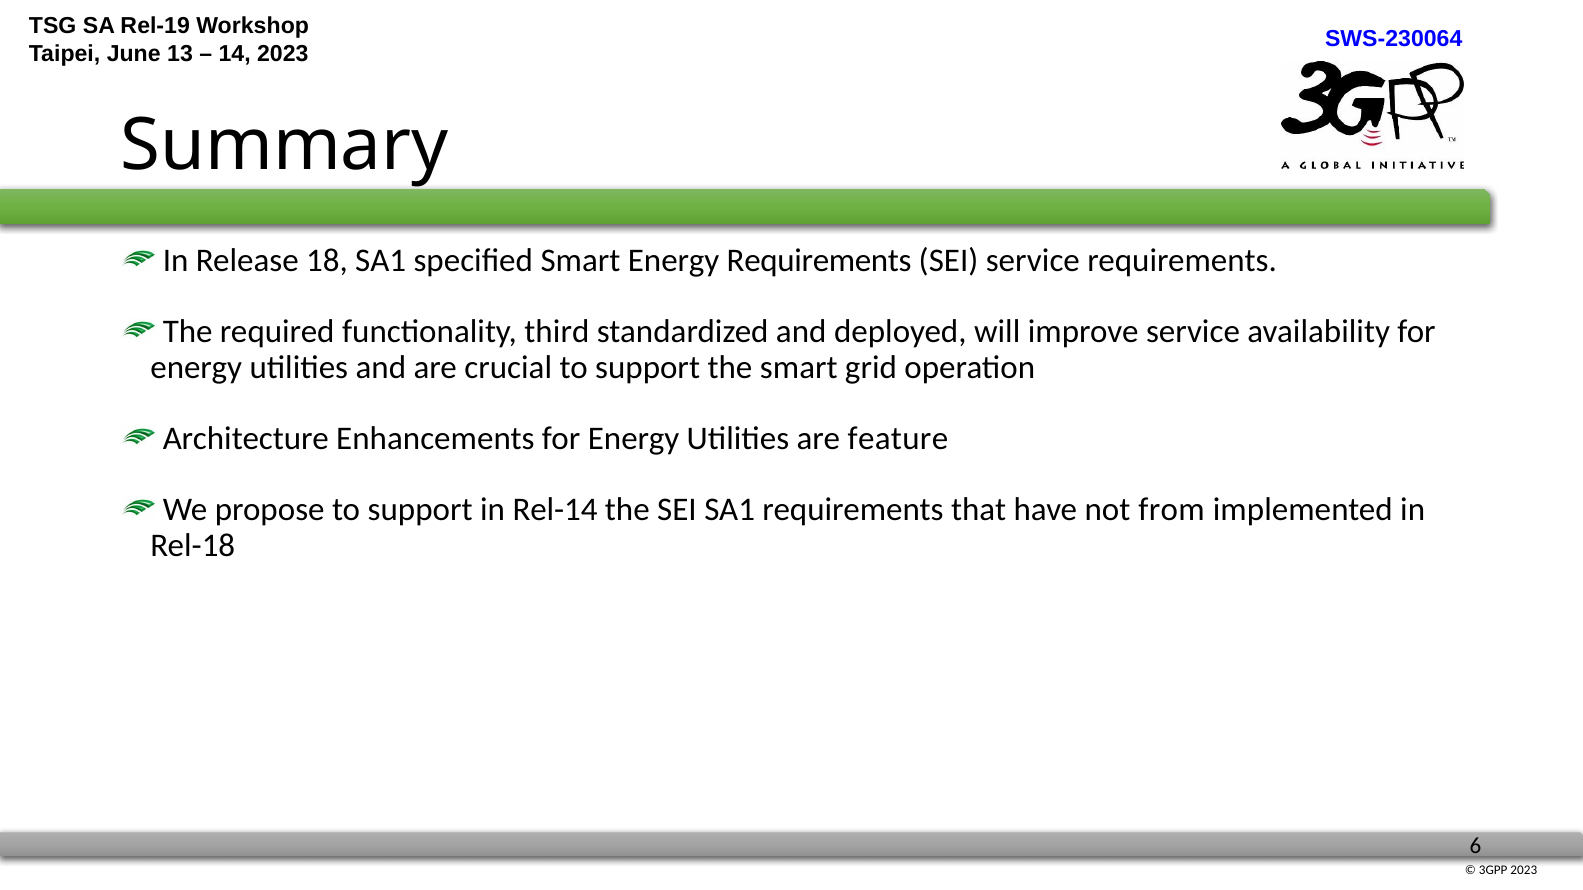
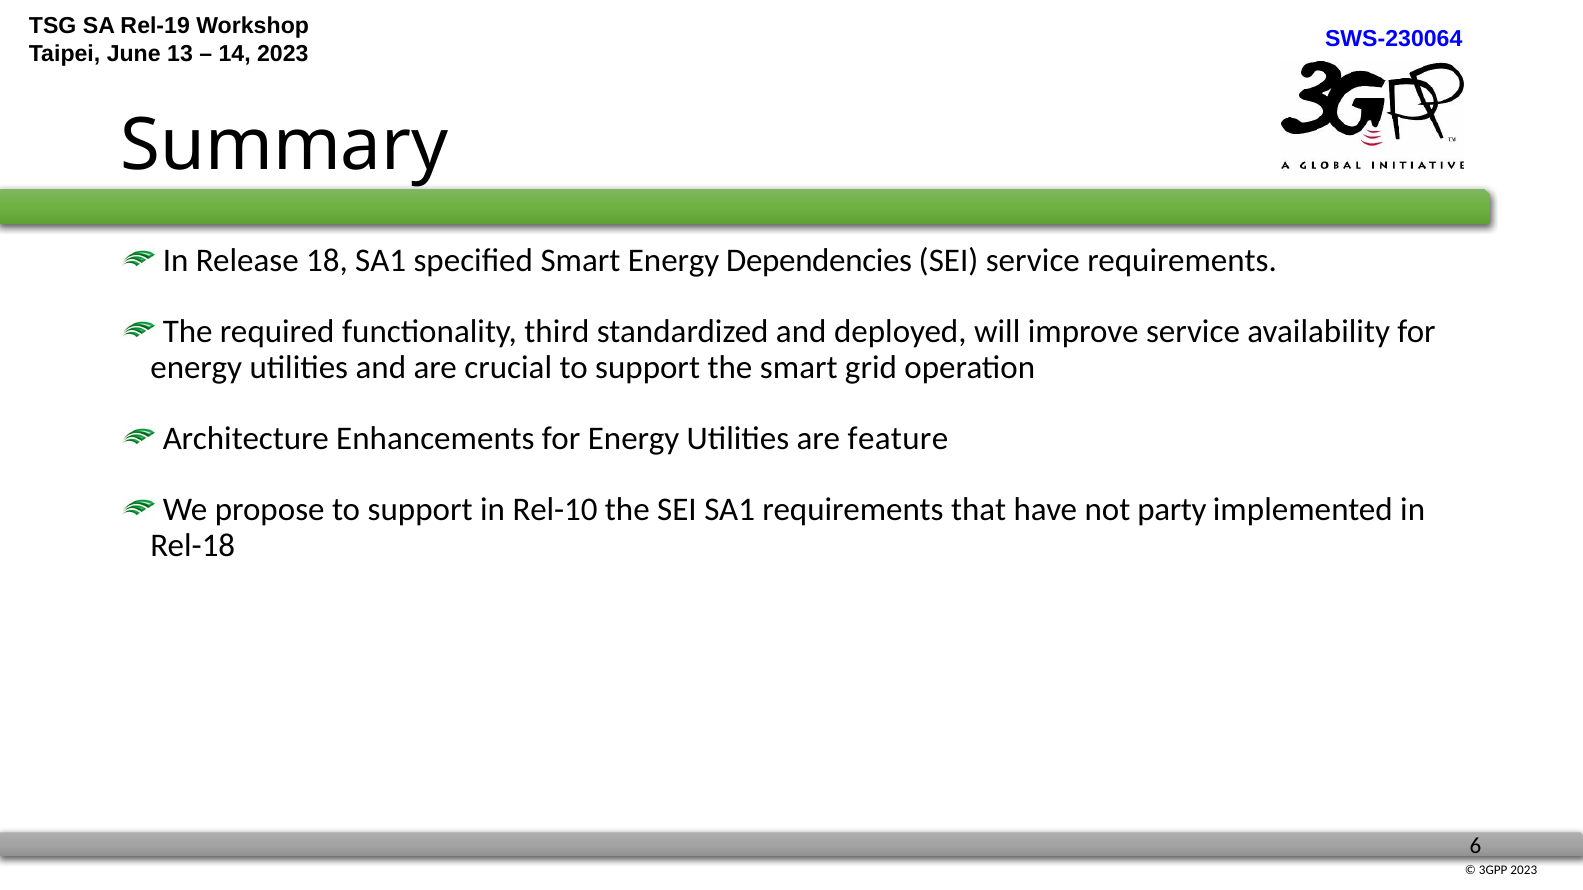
Energy Requirements: Requirements -> Dependencies (819, 261)
Rel-14: Rel-14 -> Rel-10 (555, 510)
from: from -> party (1172, 510)
